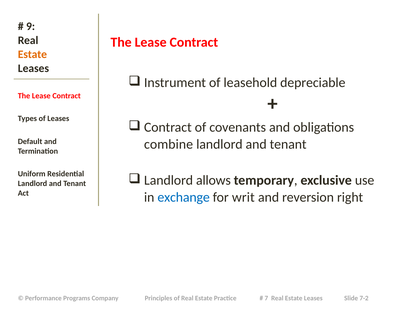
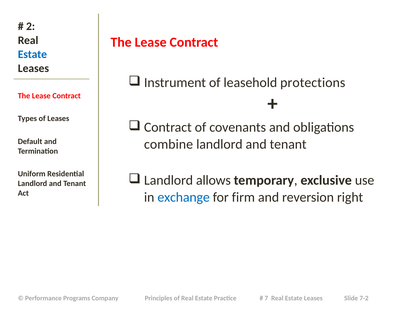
9: 9 -> 2 (31, 26)
Estate colour: orange -> blue (32, 54)
depreciable: depreciable -> protections (313, 83)
writ: writ -> firm (243, 197)
